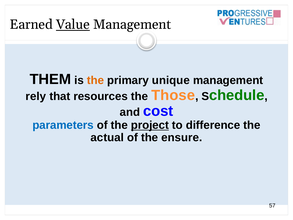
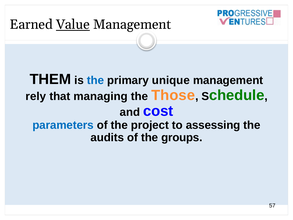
the colour: orange -> blue (95, 80)
resources: resources -> managing (101, 96)
project underline: present -> none (150, 125)
difference: difference -> assessing (213, 125)
actual: actual -> audits (107, 137)
ensure: ensure -> groups (182, 137)
